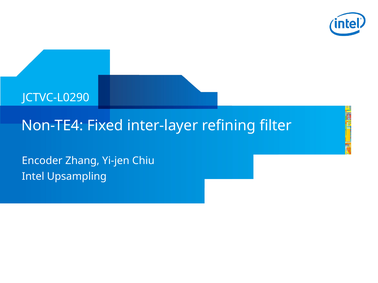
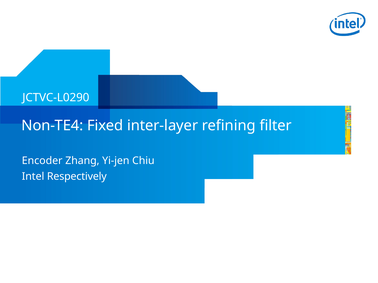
Upsampling: Upsampling -> Respectively (77, 177)
